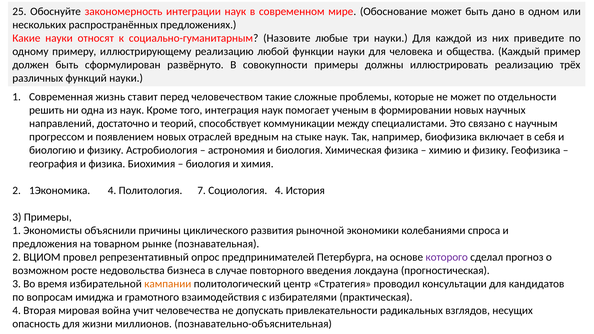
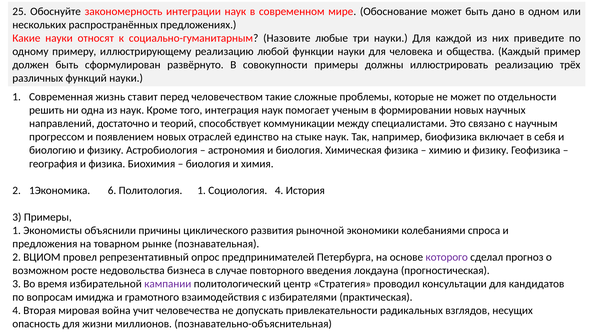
вредным: вредным -> единство (256, 137)
1Экономика 4: 4 -> 6 (112, 190)
Политология 7: 7 -> 1 (202, 190)
кампании colour: orange -> purple (168, 284)
